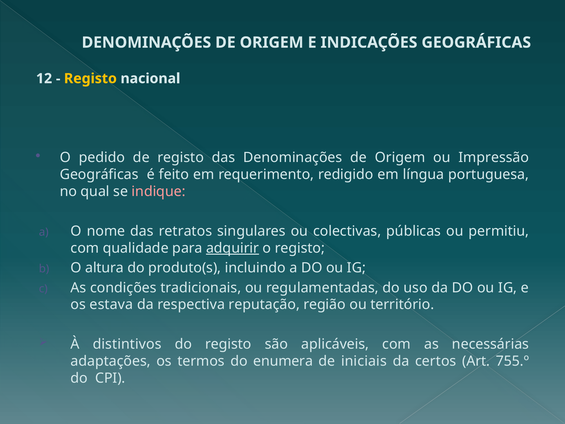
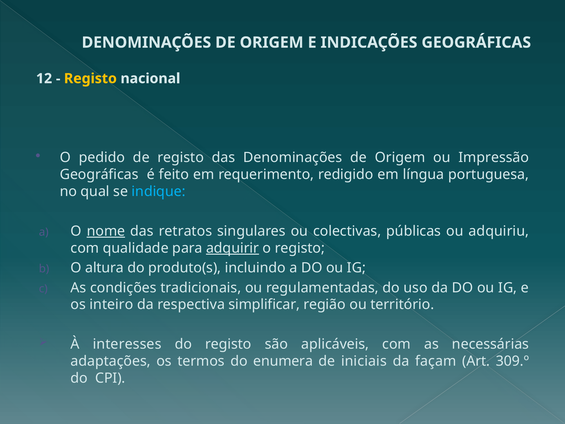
indique colour: pink -> light blue (159, 191)
nome underline: none -> present (106, 231)
permitiu: permitiu -> adquiriu (499, 231)
estava: estava -> inteiro (111, 304)
reputação: reputação -> simplificar (264, 304)
distintivos: distintivos -> interesses (127, 344)
certos: certos -> façam (436, 361)
755.º: 755.º -> 309.º (512, 361)
